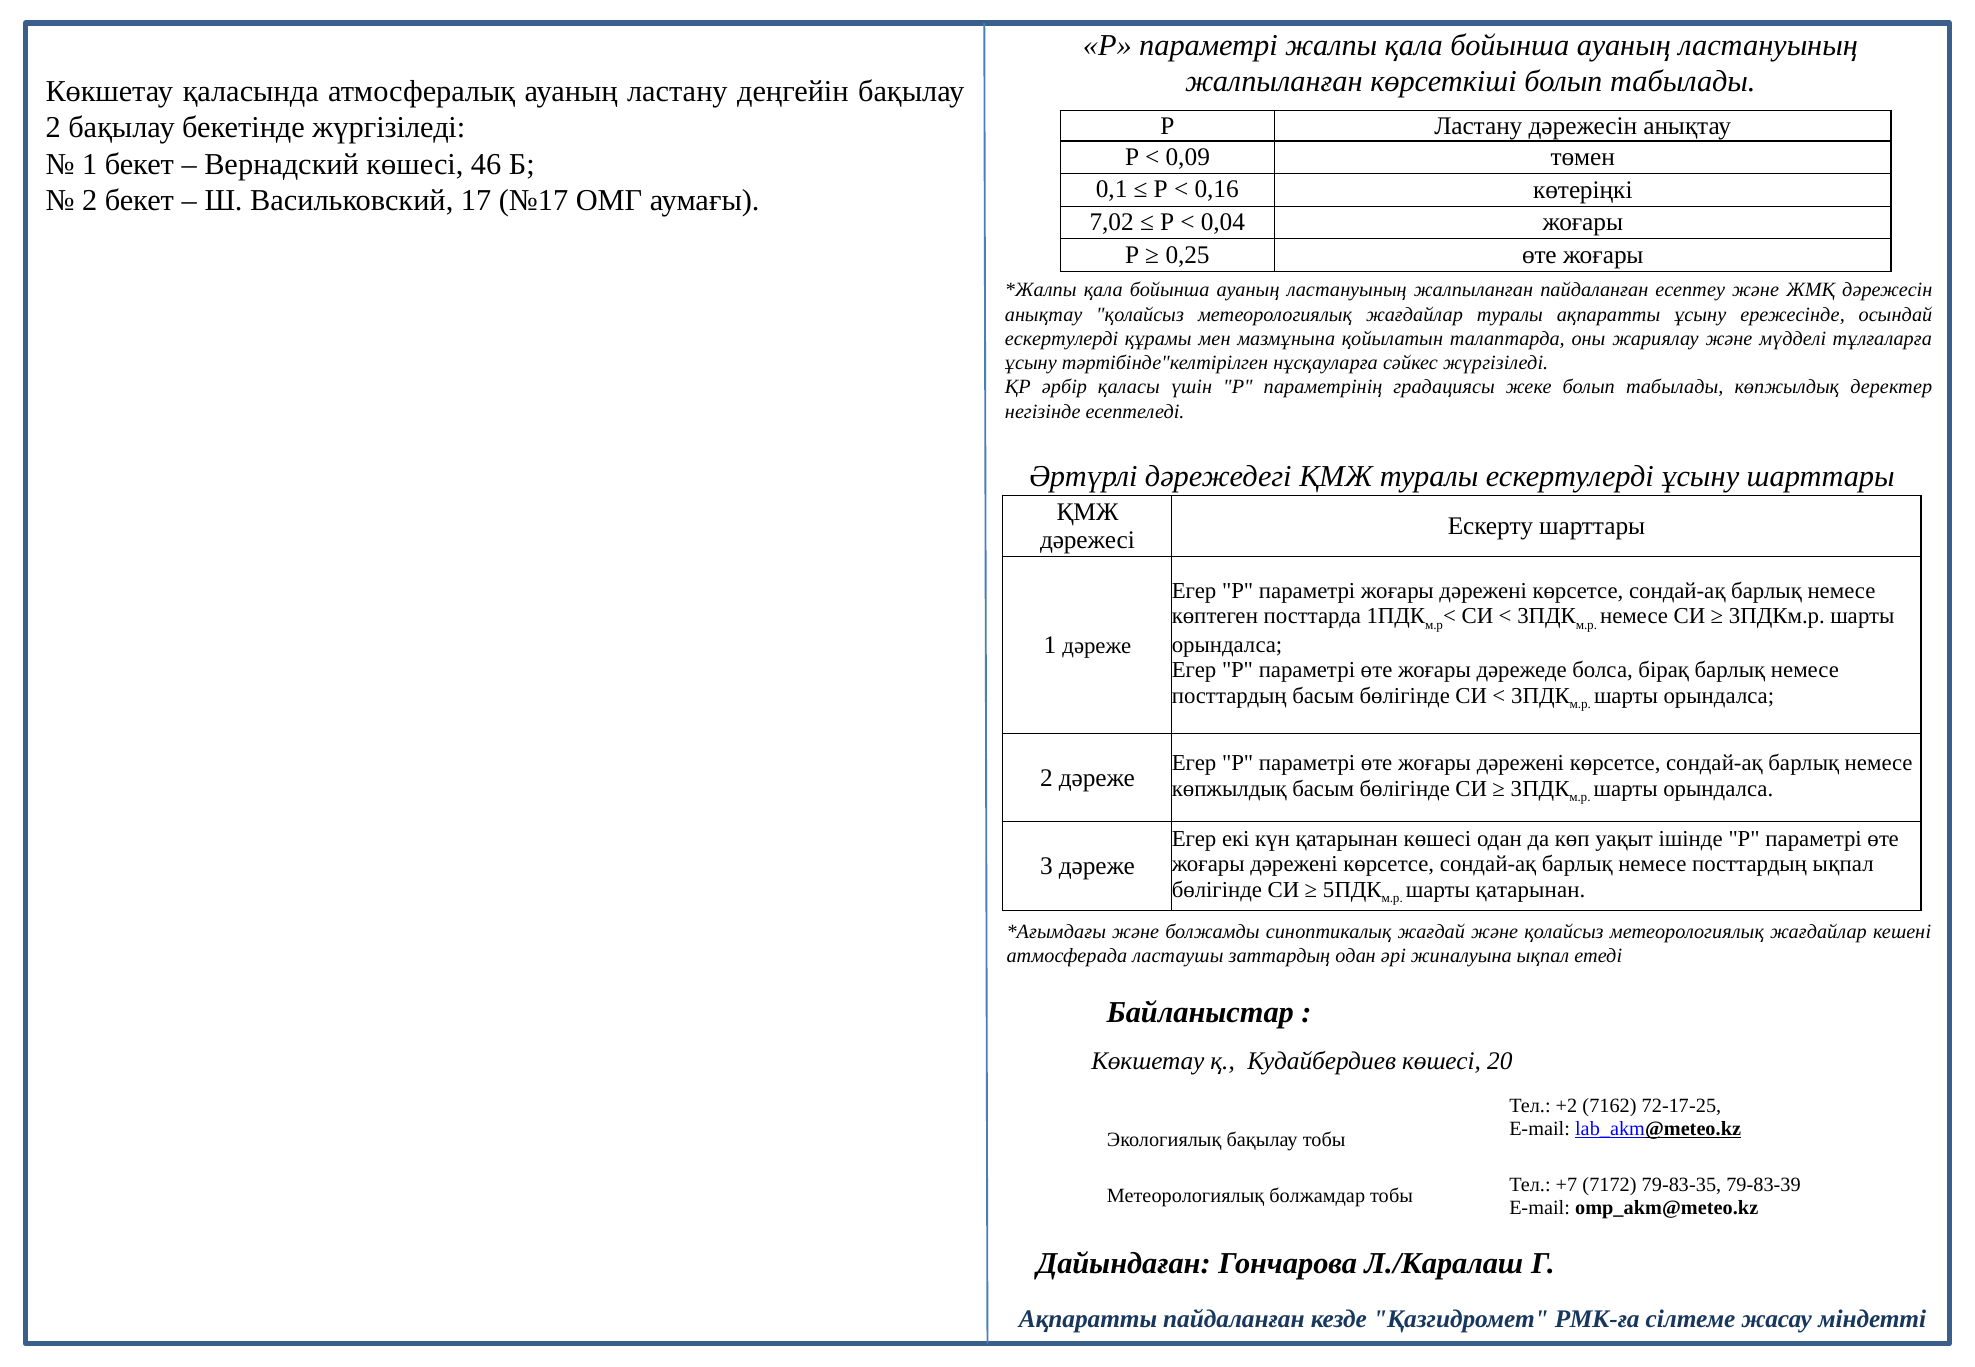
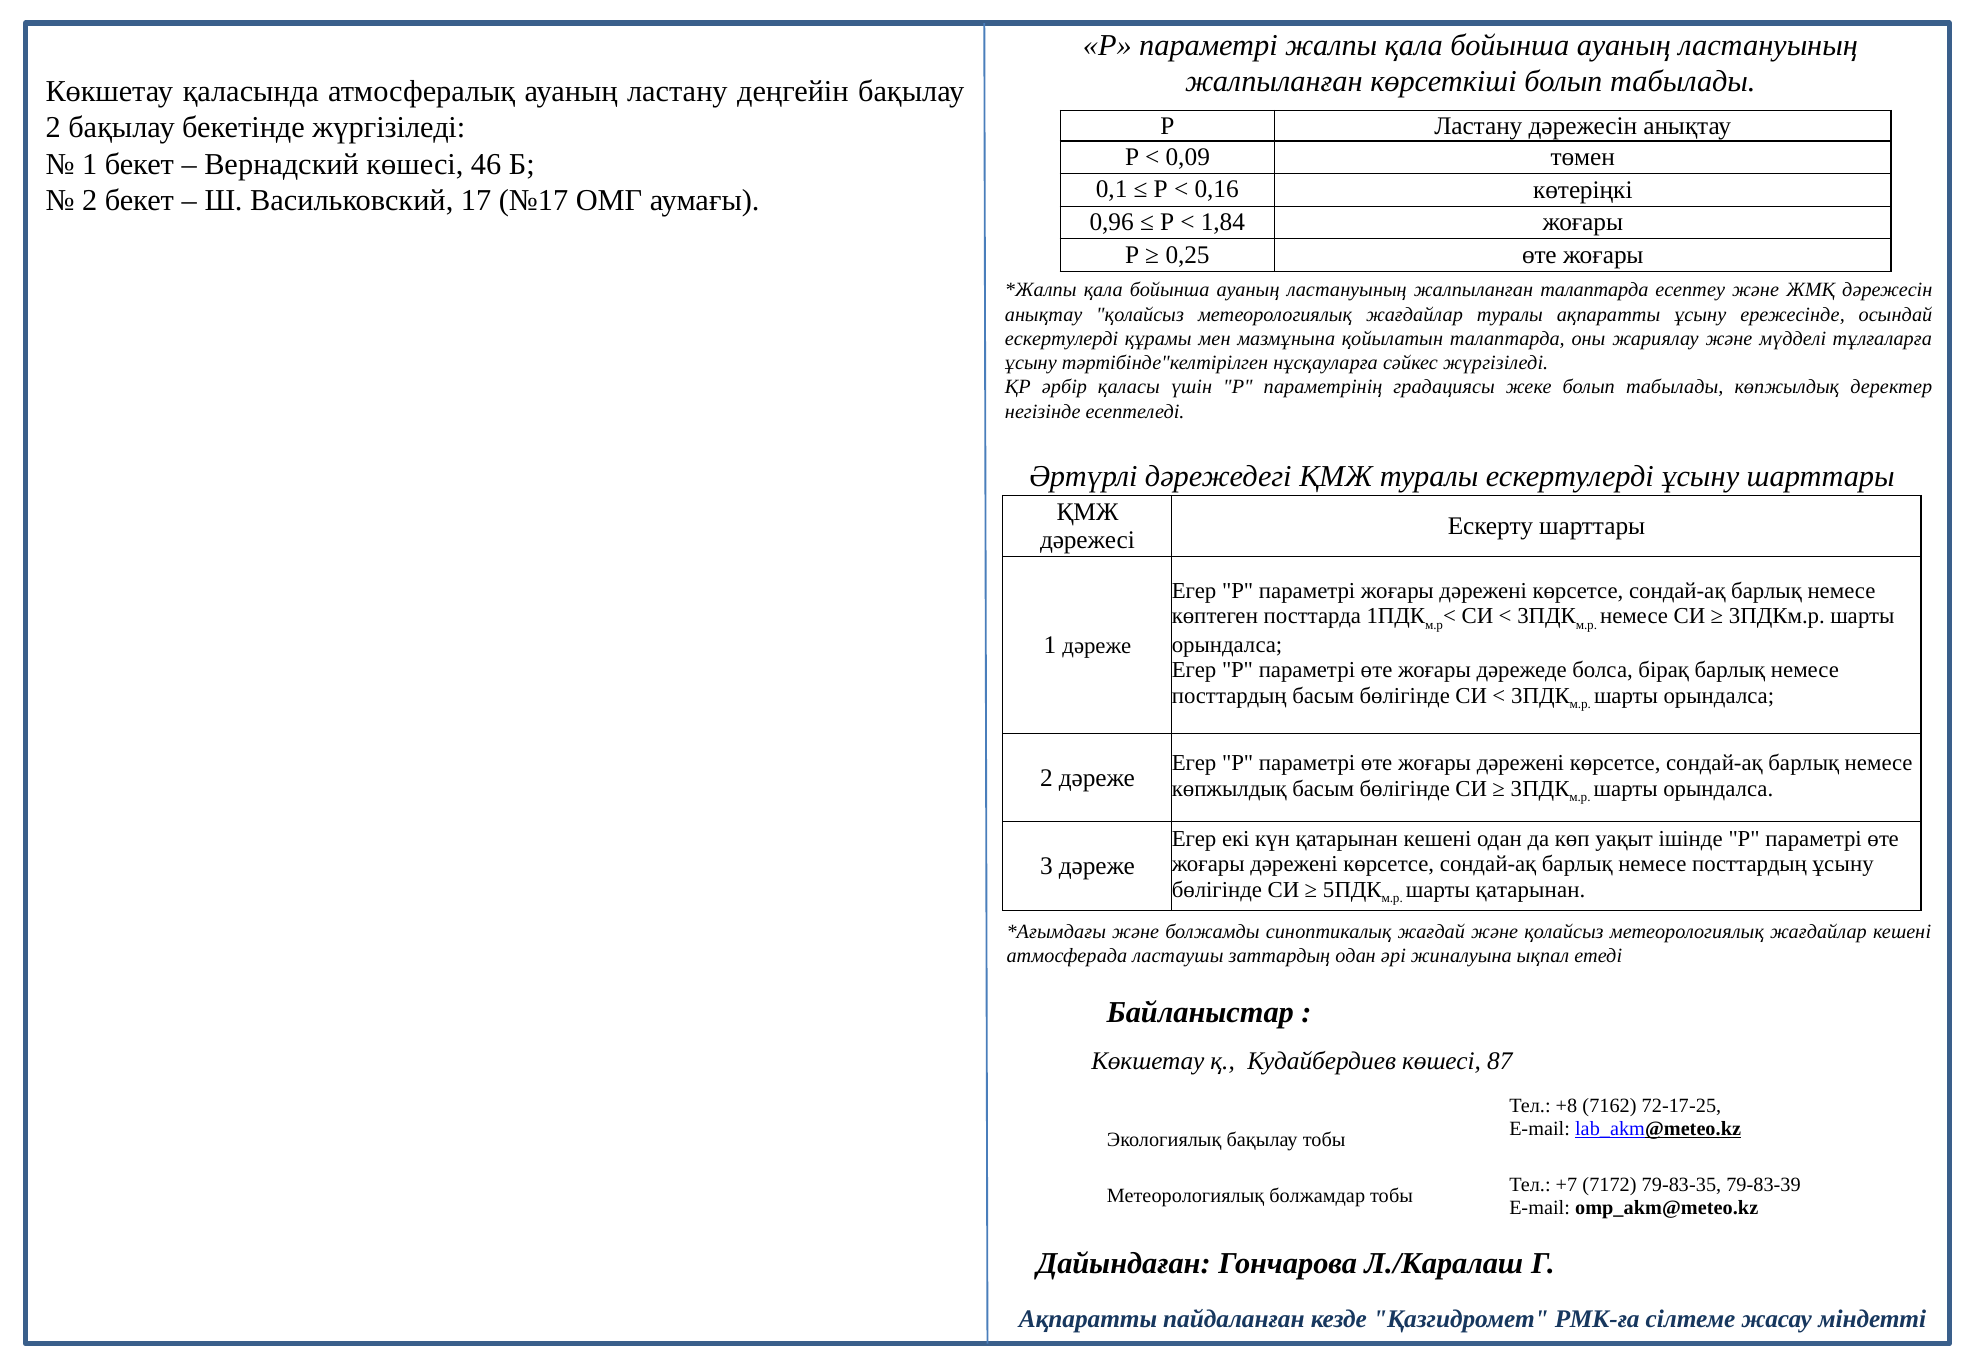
7,02: 7,02 -> 0,96 (1112, 222)
0,04: 0,04 -> 1,84 (1223, 222)
жалпыланған пайдаланған: пайдаланған -> талаптарда (1594, 290)
қатарынан көшесі: көшесі -> кешені (1437, 839)
посттардың ықпал: ықпал -> ұсыну (1843, 865)
20: 20 -> 87 (1500, 1061)
+2: +2 -> +8 (1566, 1106)
